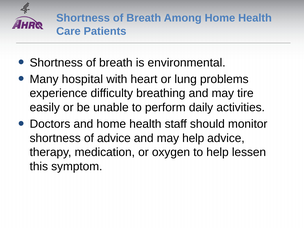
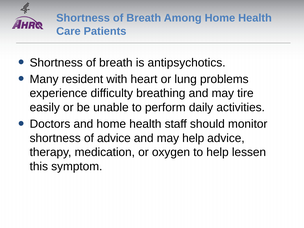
environmental: environmental -> antipsychotics (187, 63)
hospital: hospital -> resident (82, 79)
